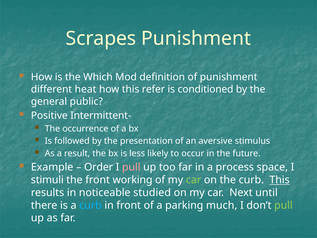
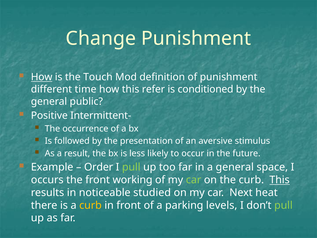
Scrapes: Scrapes -> Change (101, 38)
How underline: none -> present (42, 77)
Which: Which -> Touch (98, 77)
heat: heat -> time (86, 89)
pull colour: pink -> light green (131, 167)
a process: process -> general (235, 167)
stimuli: stimuli -> occurs (47, 180)
until: until -> heat (267, 192)
curb colour: light blue -> yellow (90, 205)
much: much -> levels (222, 205)
